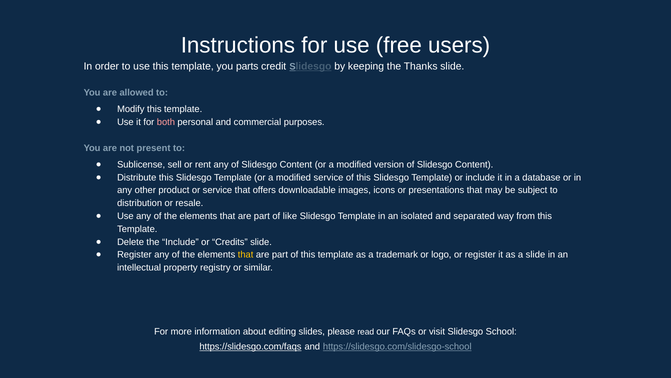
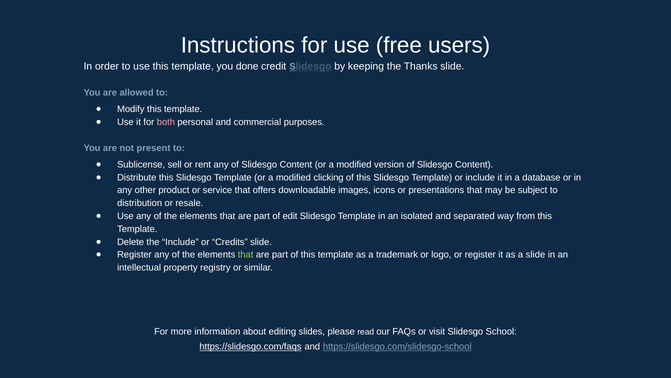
parts: parts -> done (247, 66)
modified service: service -> clicking (329, 177)
like: like -> edit (290, 216)
that colour: yellow -> light green (246, 254)
